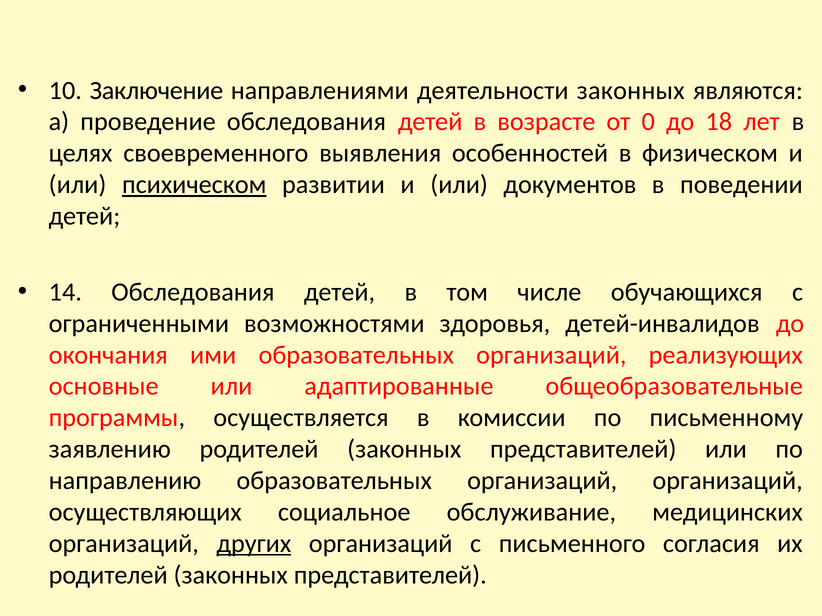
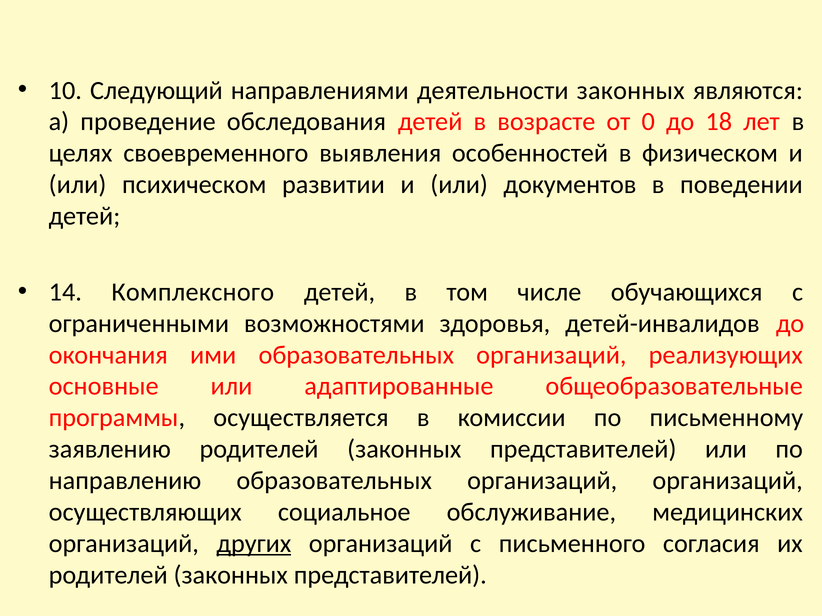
Заключение: Заключение -> Следующий (156, 90)
психическом underline: present -> none (194, 185)
14 Обследования: Обследования -> Комплексного (193, 292)
